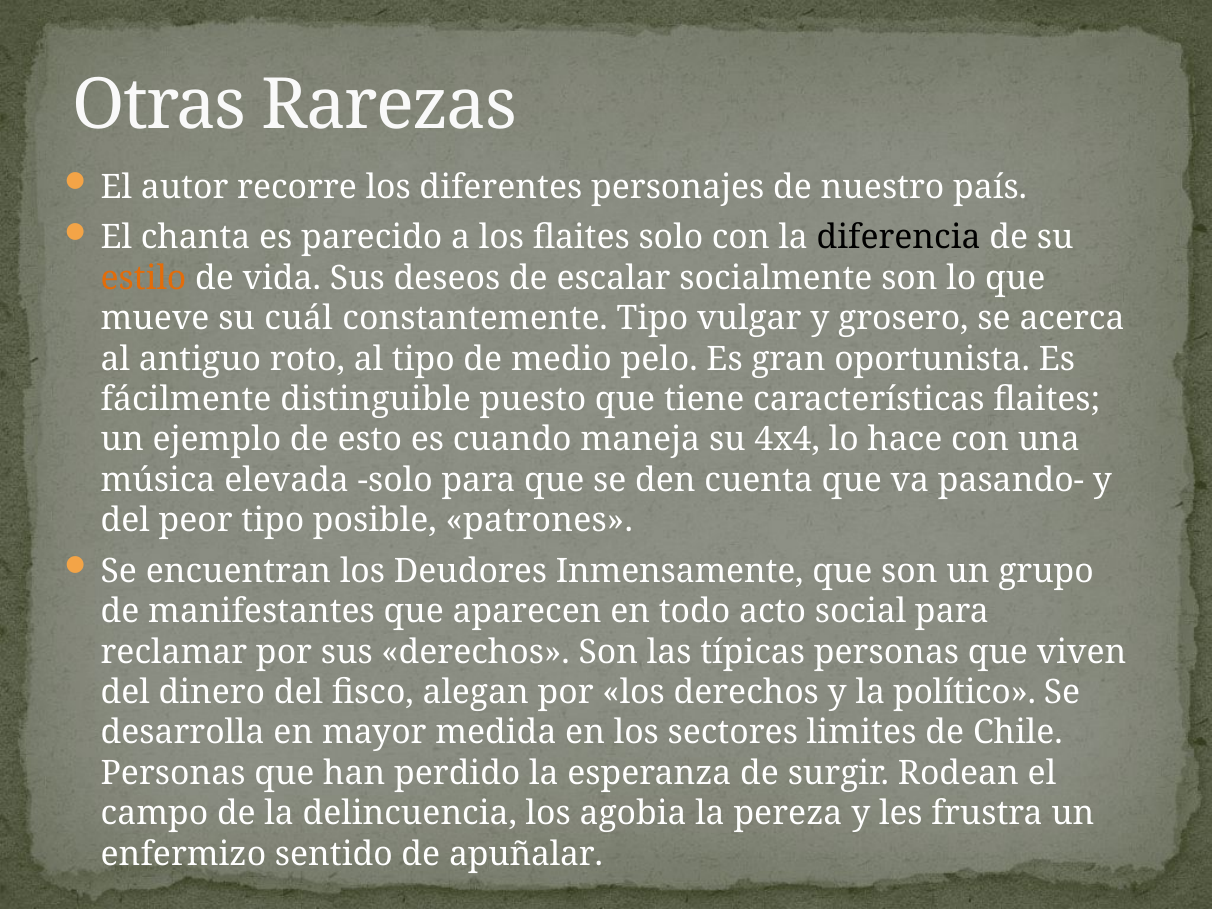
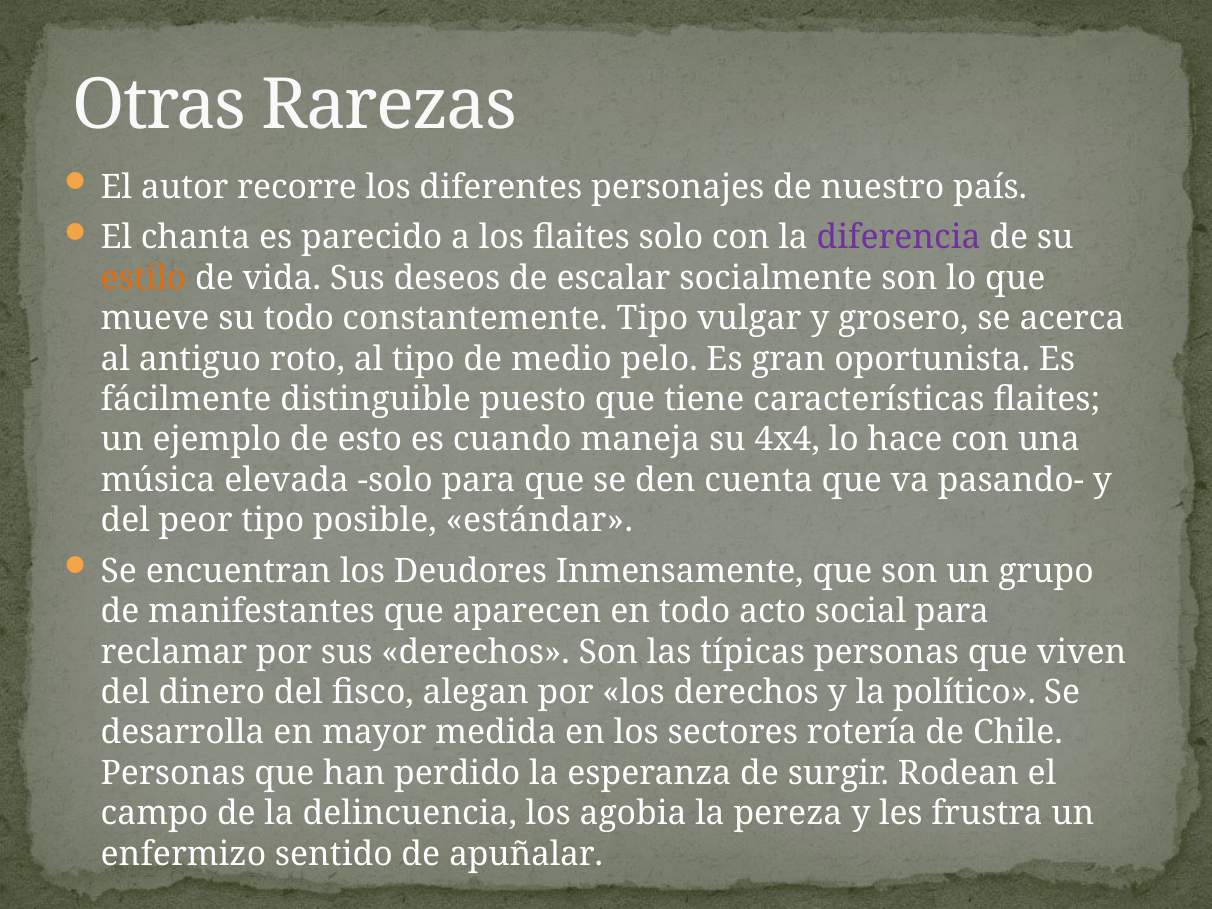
diferencia colour: black -> purple (899, 238)
su cuál: cuál -> todo (299, 319)
patrones: patrones -> estándar (539, 521)
limites: limites -> rotería (862, 733)
